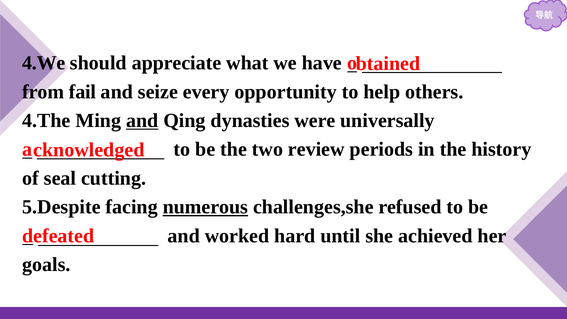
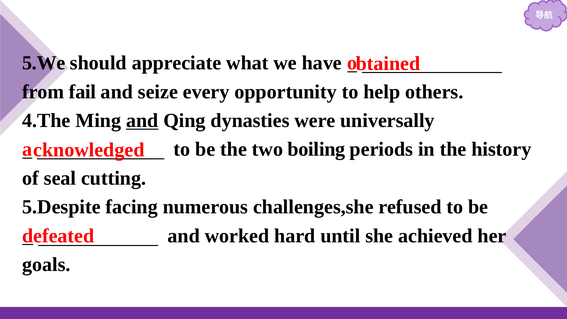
4.We: 4.We -> 5.We (44, 63)
review: review -> boiling (316, 149)
numerous underline: present -> none (205, 207)
